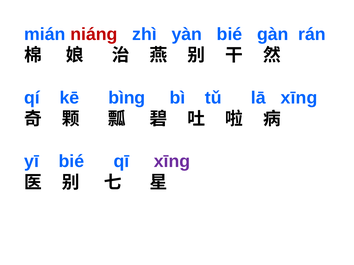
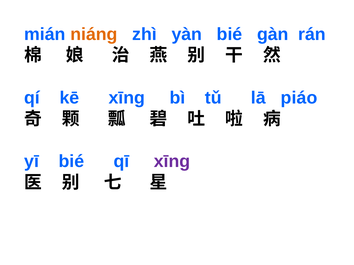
niáng colour: red -> orange (94, 34)
kē bìng: bìng -> xīng (127, 98)
lā xīng: xīng -> piáo (299, 98)
